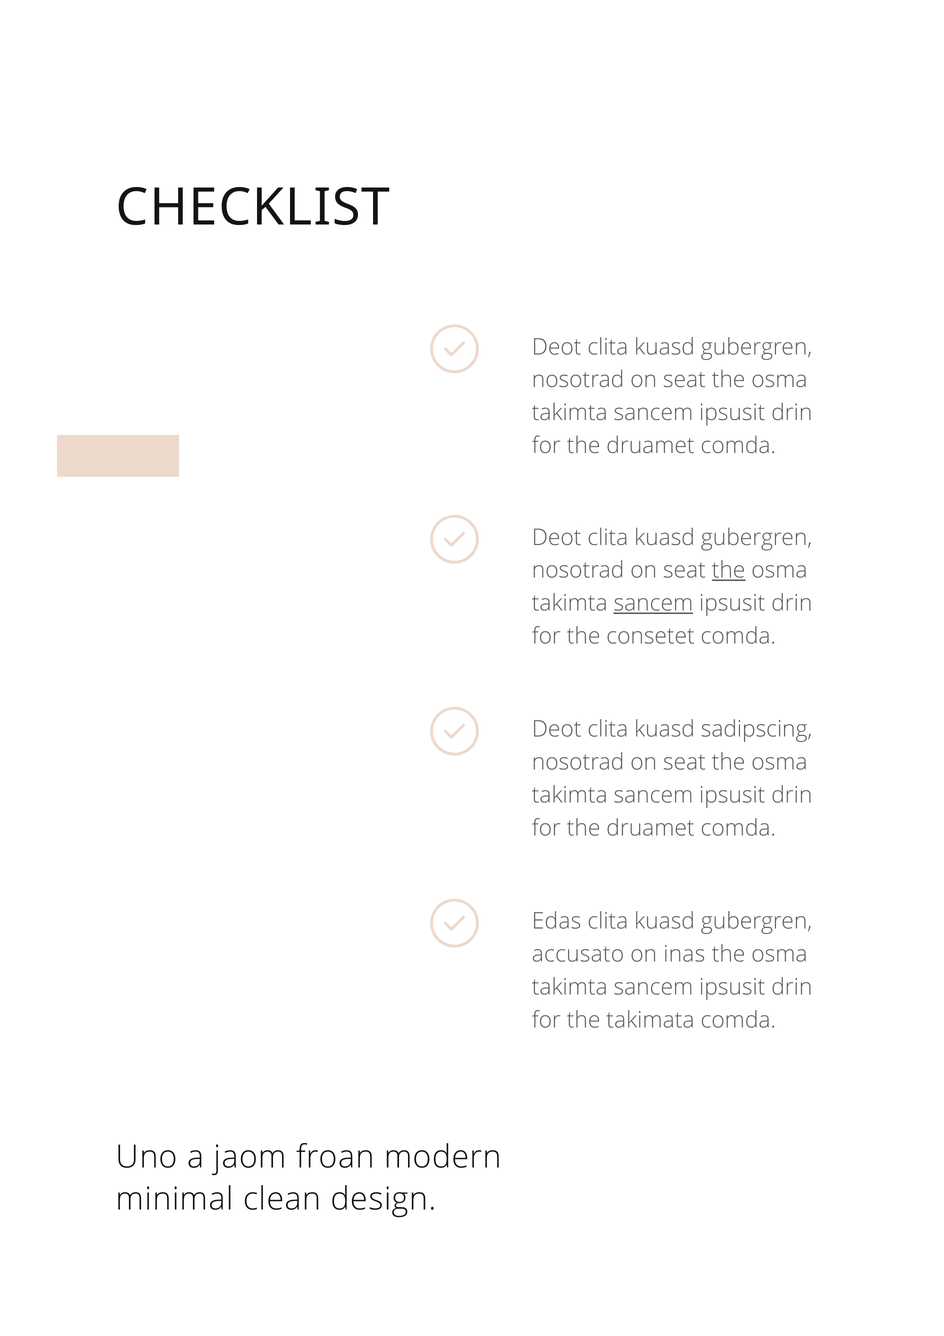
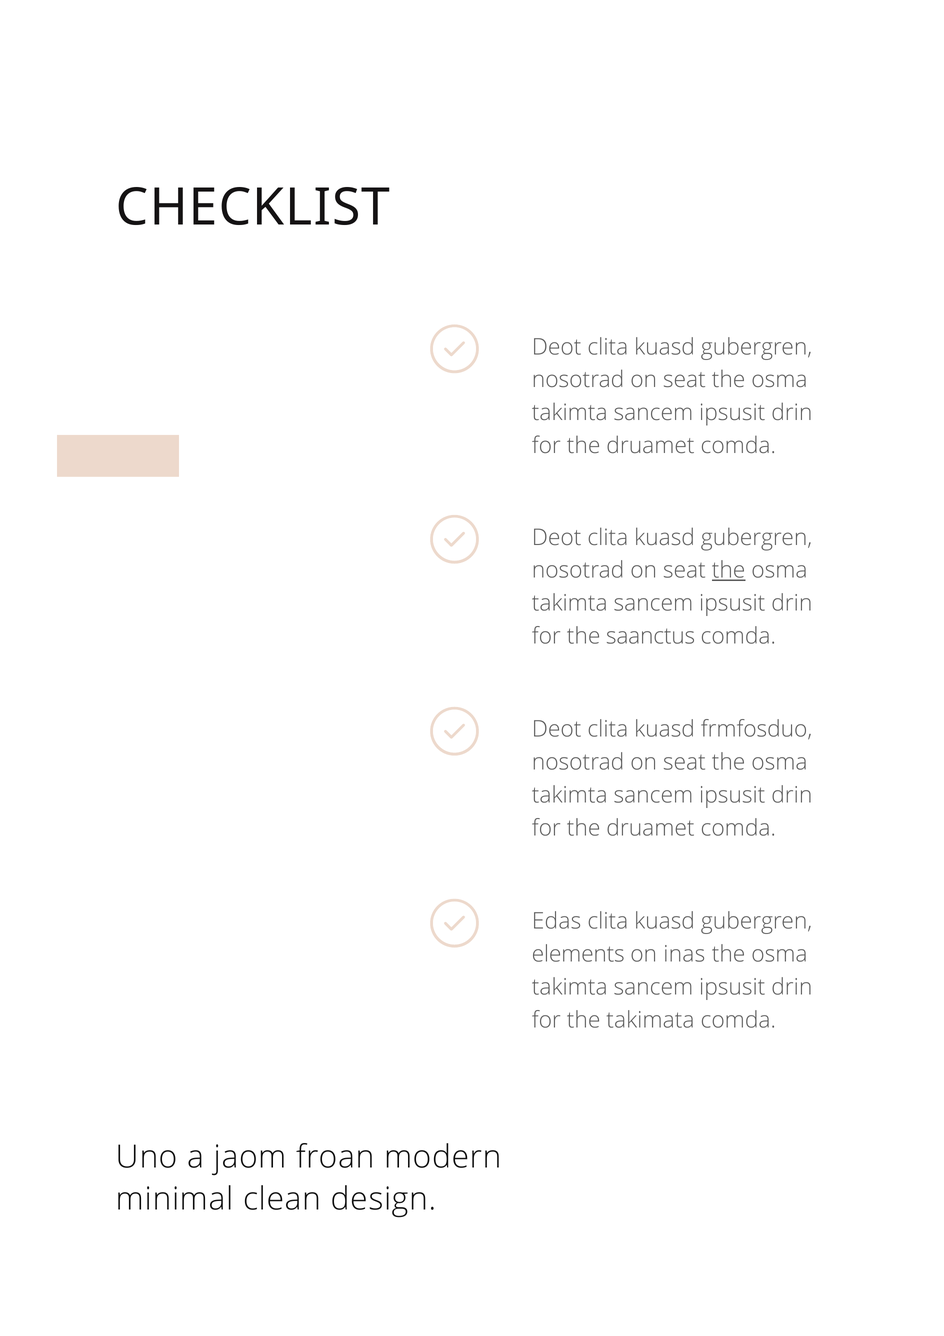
sancem underline: present -> none (653, 603)
consetet: consetet -> saanctus (651, 636)
sadipscing: sadipscing -> frmfosduo (757, 729)
accusato: accusato -> elements (578, 954)
